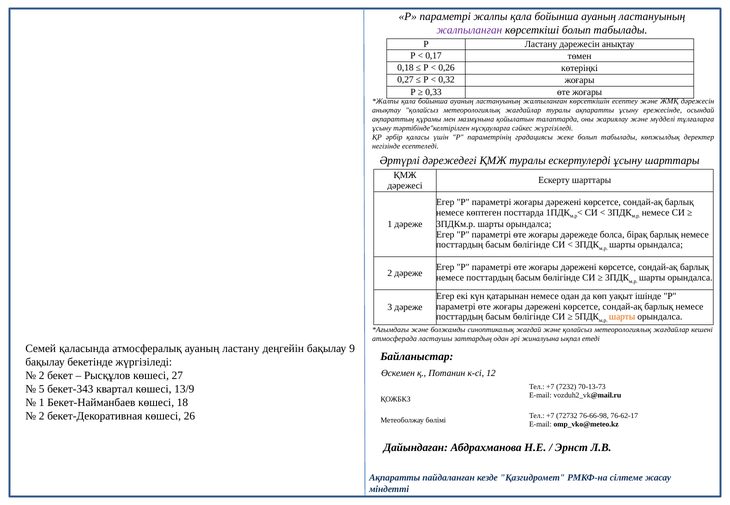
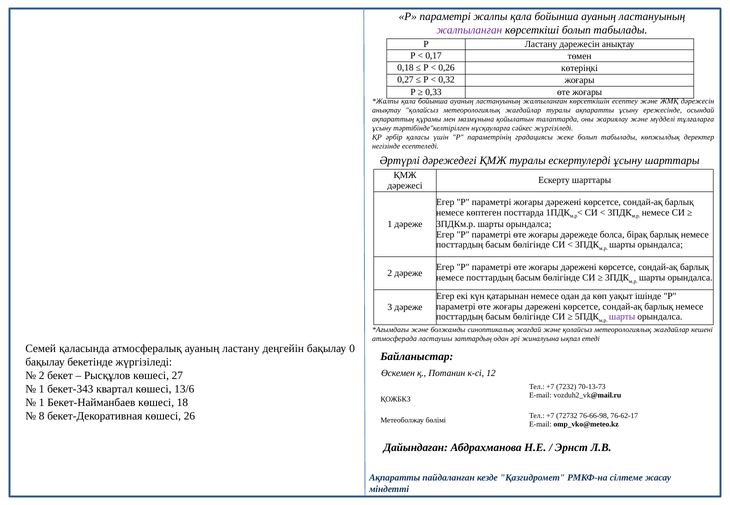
шарты colour: orange -> purple (622, 317)
9: 9 -> 0 (352, 349)
5: 5 -> 1 (42, 389)
13/9: 13/9 -> 13/6 (184, 389)
2: 2 -> 8 (42, 416)
